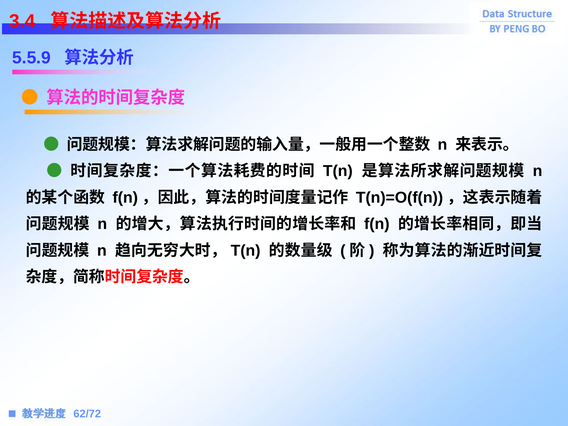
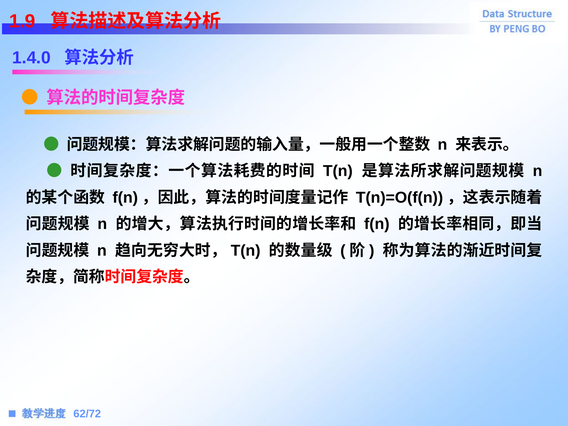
3.4: 3.4 -> 1.9 (22, 21)
5.5.9: 5.5.9 -> 1.4.0 (32, 58)
